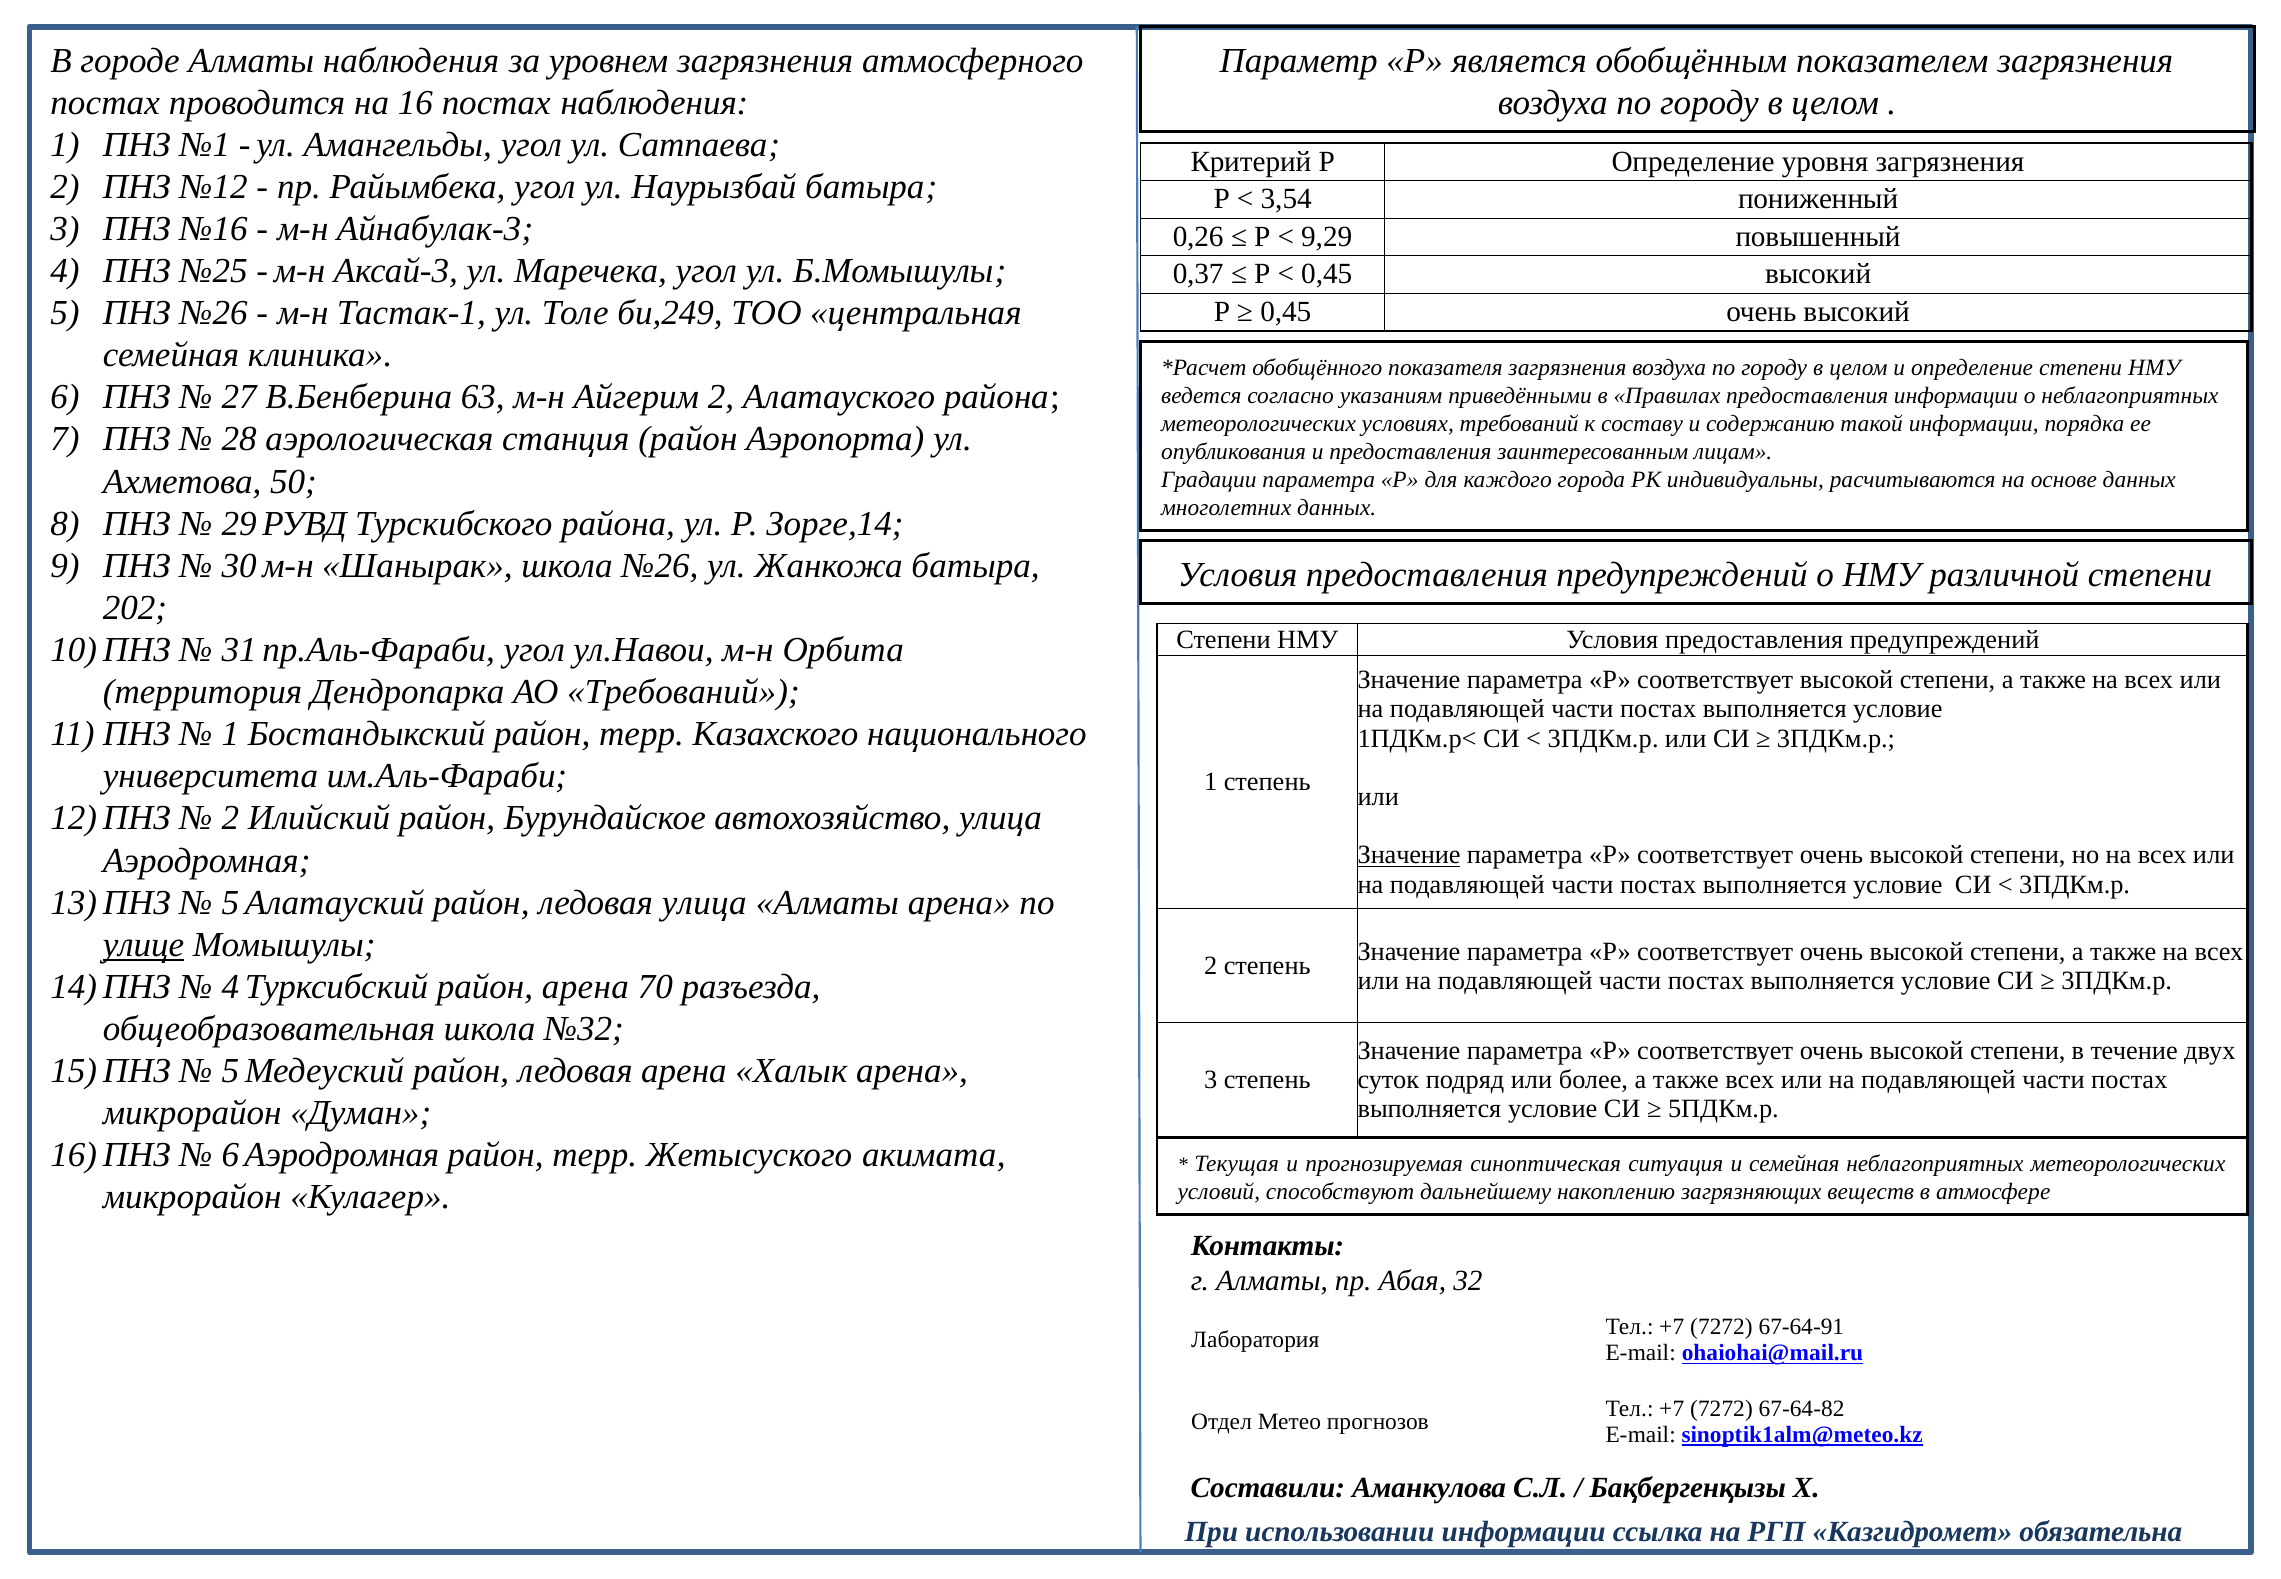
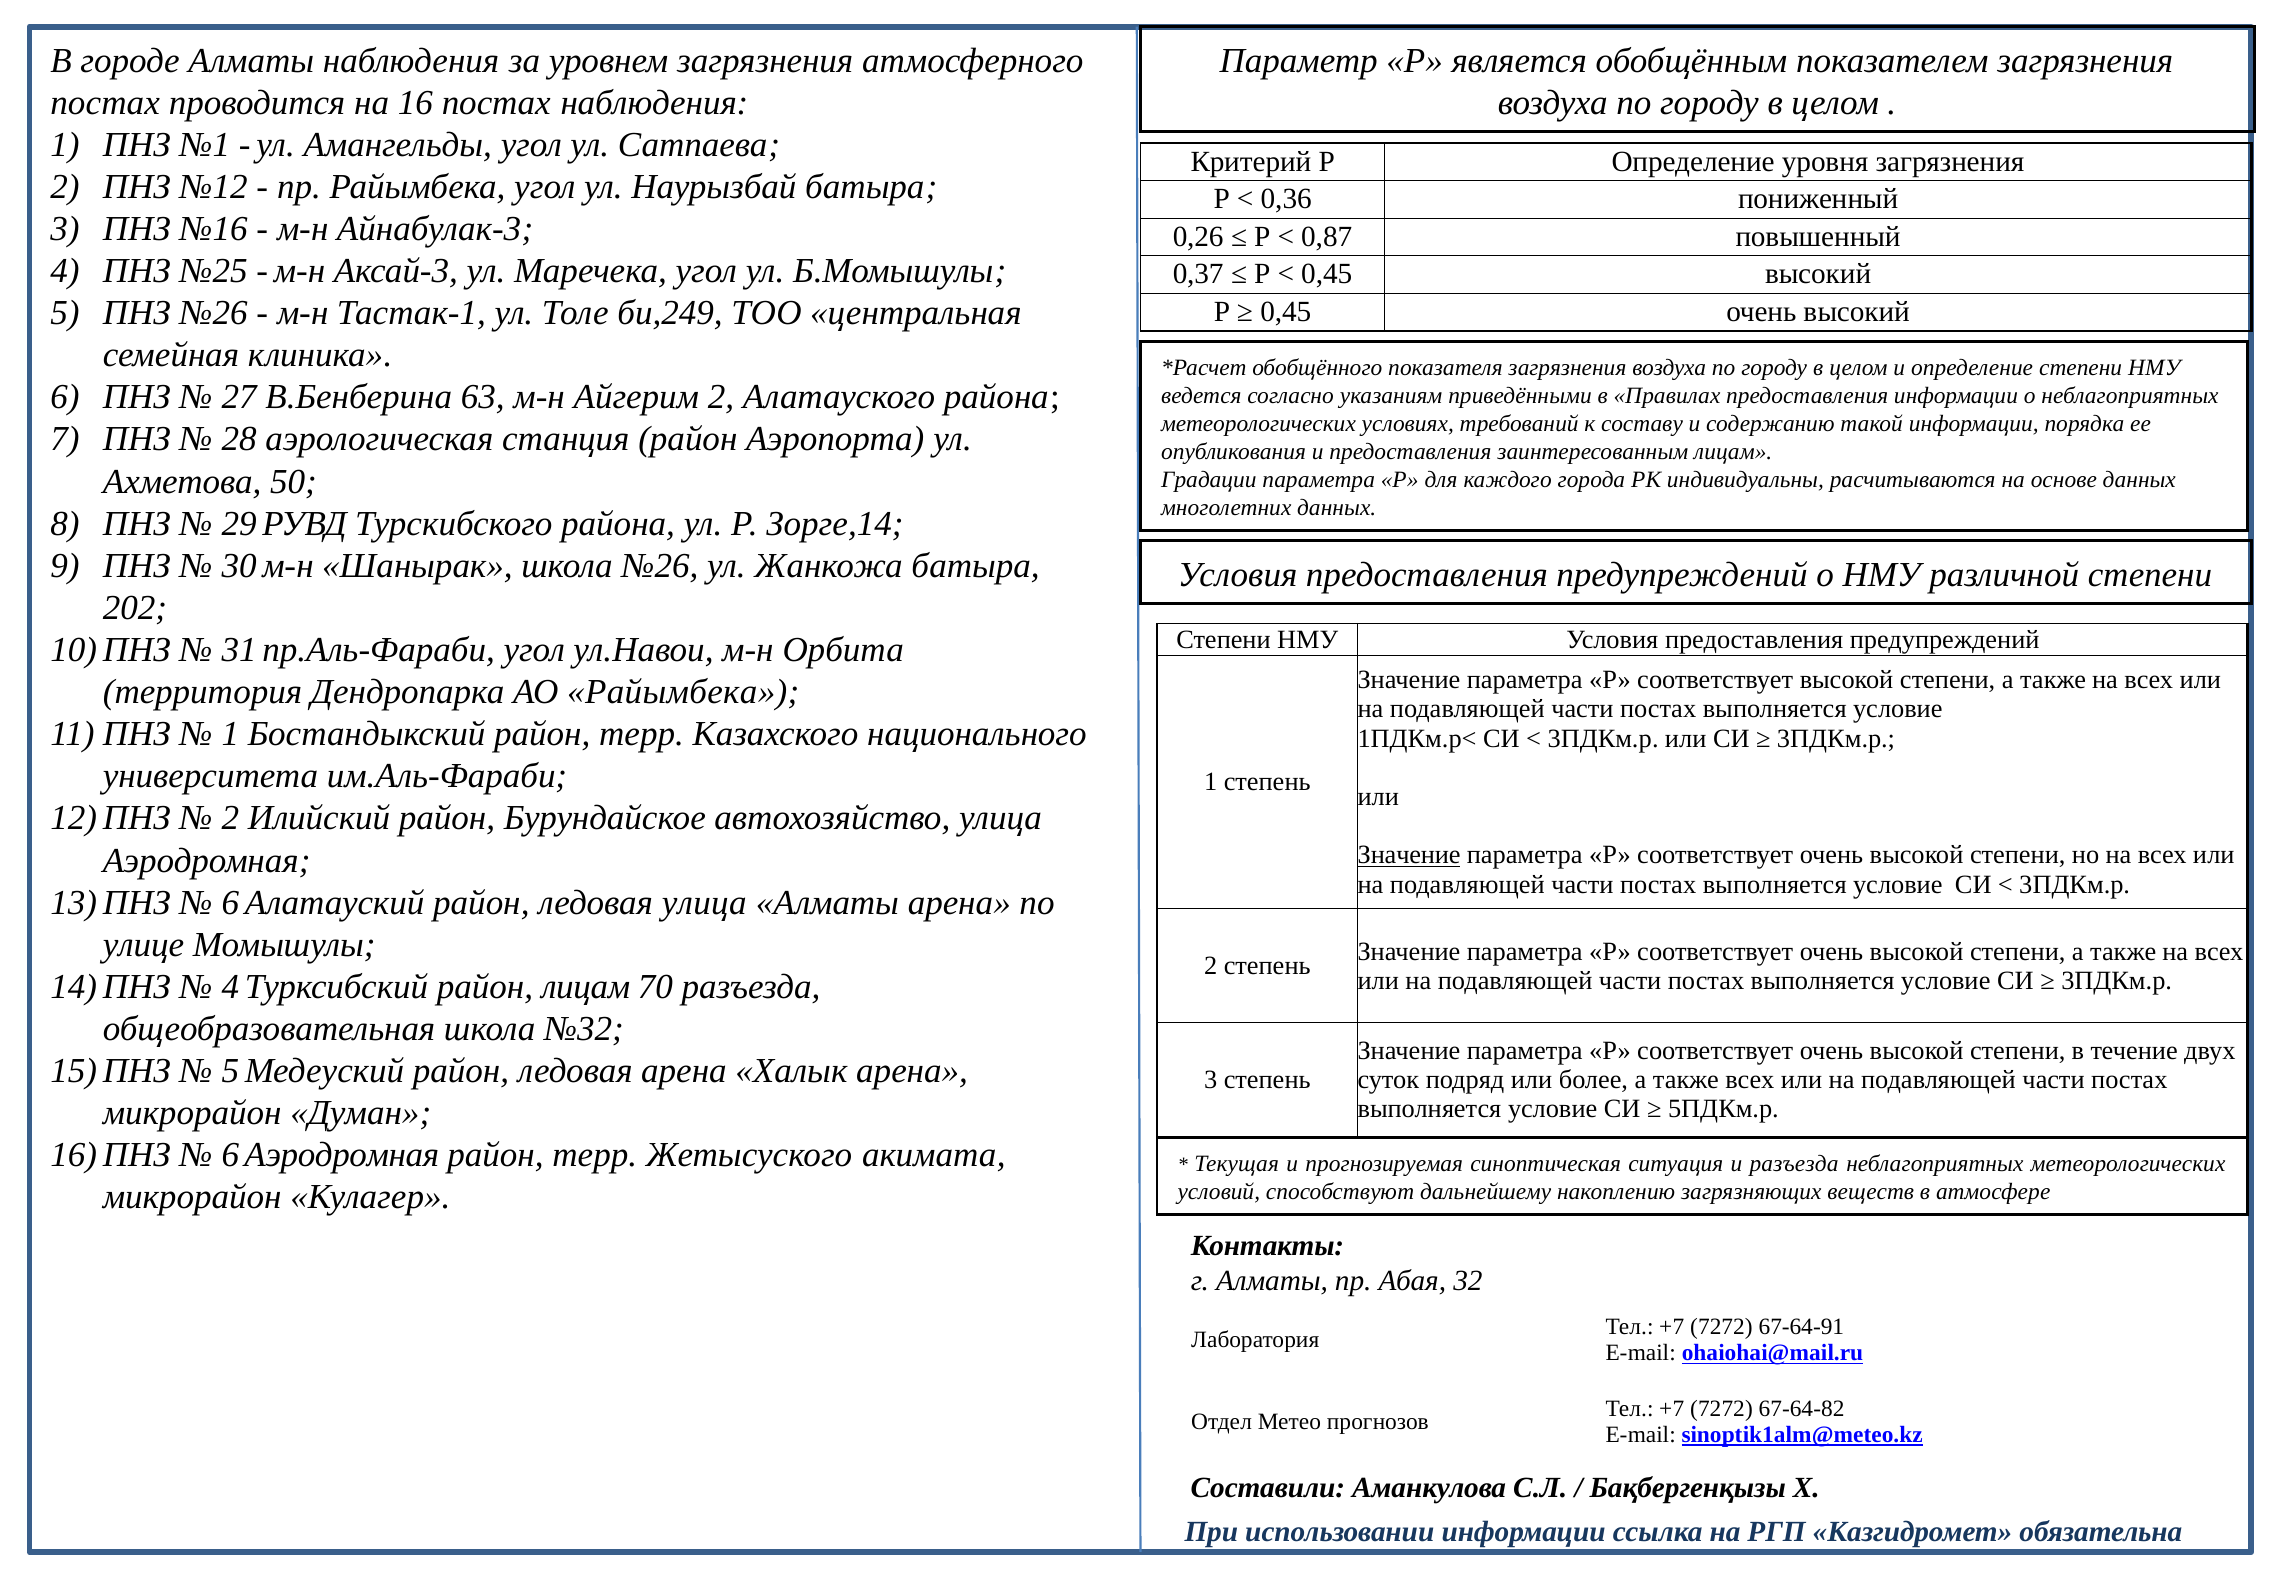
3,54: 3,54 -> 0,36 (1286, 199)
9,29: 9,29 -> 0,87 (1327, 237)
АО Требований: Требований -> Райымбека (683, 692)
5: 5 -> 6 (230, 903)
улице underline: present -> none (144, 945)
район арена: арена -> лицам (586, 987)
и семейная: семейная -> разъезда (1794, 1164)
